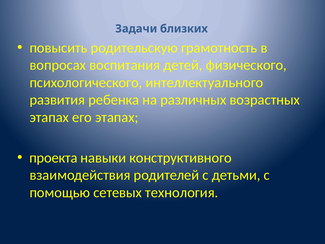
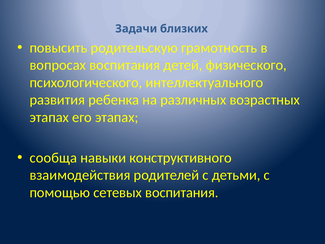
проекта: проекта -> сообща (53, 158)
сетевых технология: технология -> воспитания (182, 192)
